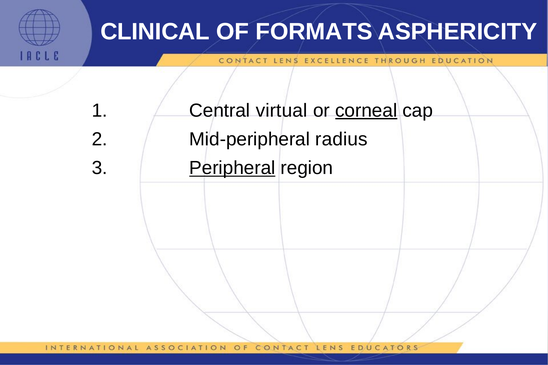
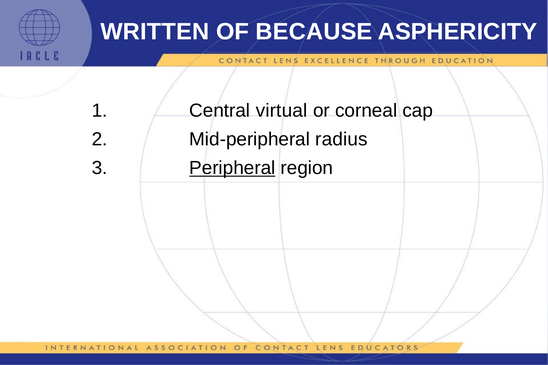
CLINICAL: CLINICAL -> WRITTEN (155, 32)
FORMATS: FORMATS -> BECAUSE (314, 32)
corneal underline: present -> none (366, 111)
